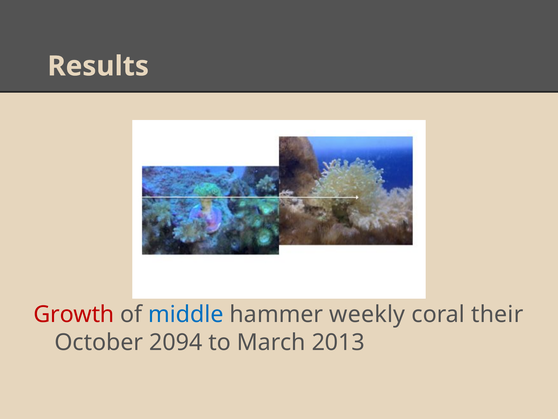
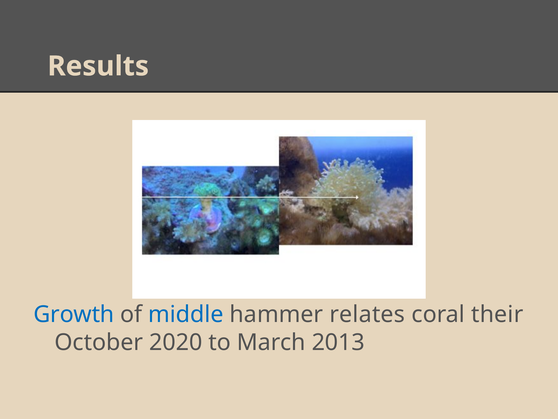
Growth colour: red -> blue (74, 314)
weekly: weekly -> relates (367, 314)
2094: 2094 -> 2020 (176, 342)
